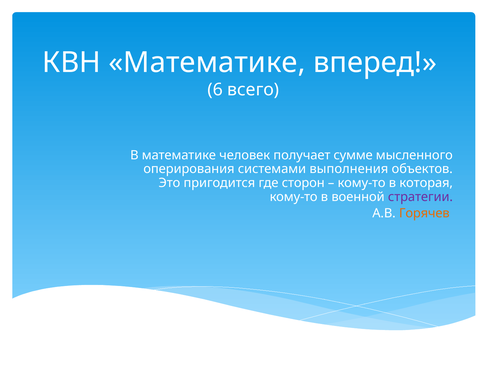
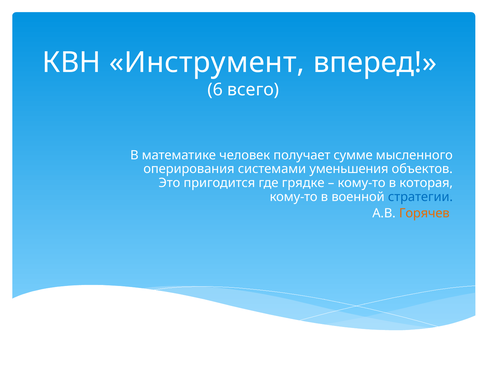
КВН Математике: Математике -> Инструмент (207, 63)
выполнения: выполнения -> уменьшения (349, 169)
сторон: сторон -> грядке (303, 183)
стратегии colour: purple -> blue (420, 197)
